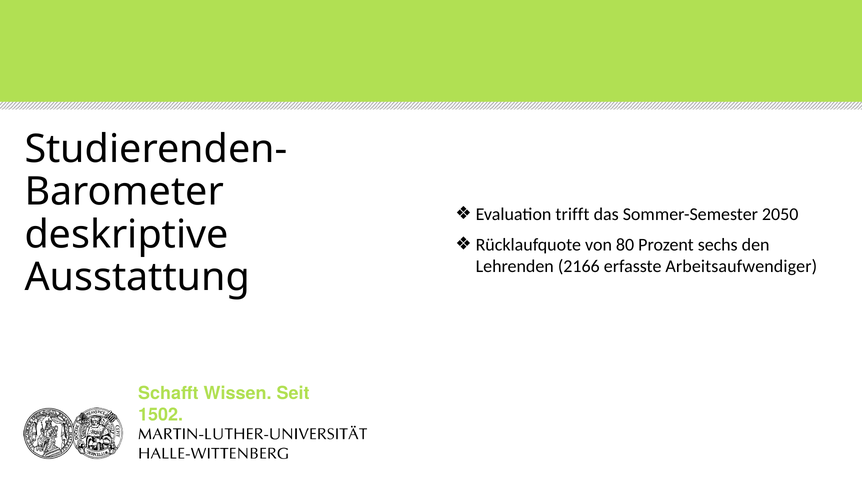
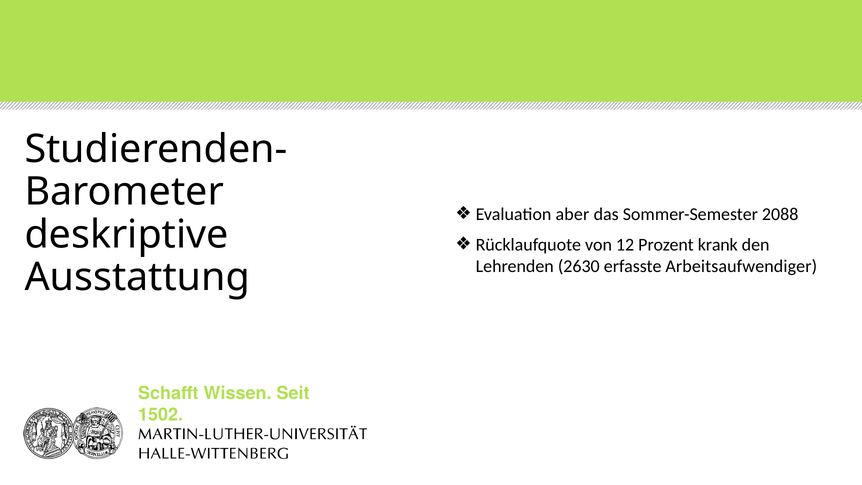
trifft: trifft -> aber (572, 214)
2050: 2050 -> 2088 (780, 214)
80: 80 -> 12 (625, 245)
sechs: sechs -> krank (718, 245)
2166: 2166 -> 2630 (579, 266)
